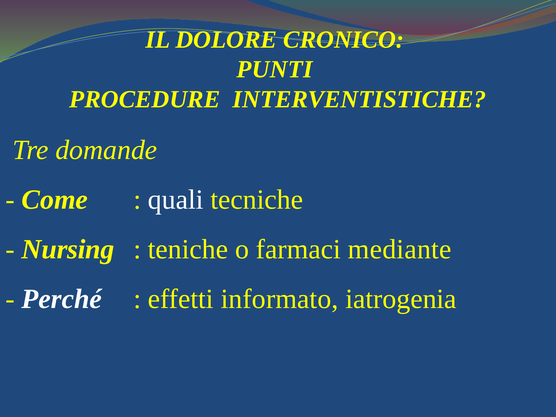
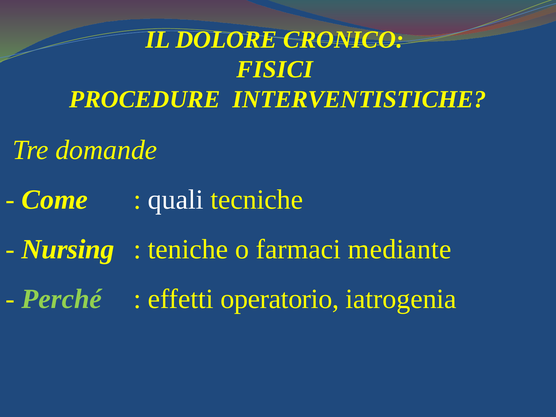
PUNTI: PUNTI -> FISICI (275, 70)
Perché colour: white -> light green (62, 299)
informato: informato -> operatorio (280, 299)
